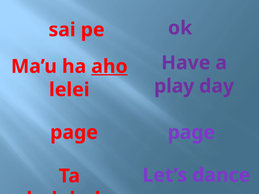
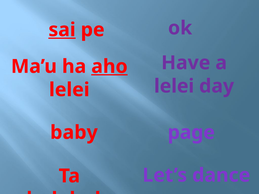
sai underline: none -> present (62, 30)
play: play -> lelei (174, 86)
page: page -> baby (74, 133)
